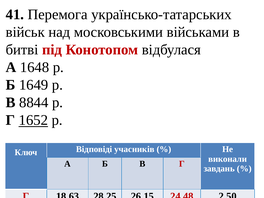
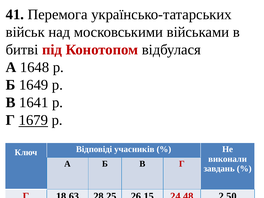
8844: 8844 -> 1641 (34, 102)
1652: 1652 -> 1679 (33, 120)
